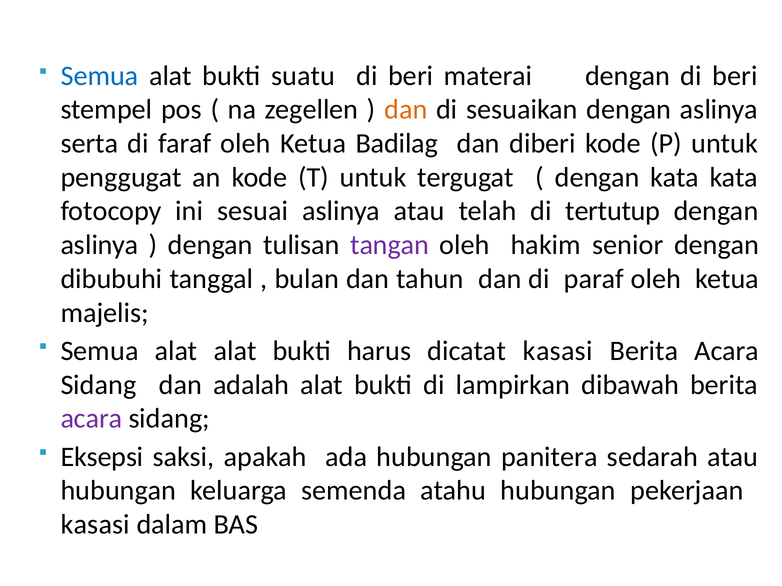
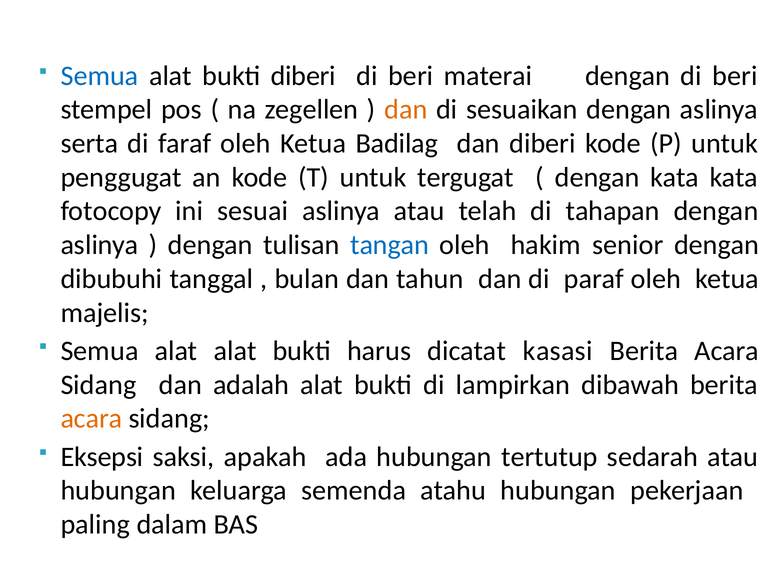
bukti suatu: suatu -> diberi (303, 76)
tertutup: tertutup -> tahapan (613, 211)
tangan colour: purple -> blue (390, 245)
acara colour: purple -> orange (91, 419)
panitera: panitera -> tertutup (549, 457)
kasasi: kasasi -> paling (95, 525)
